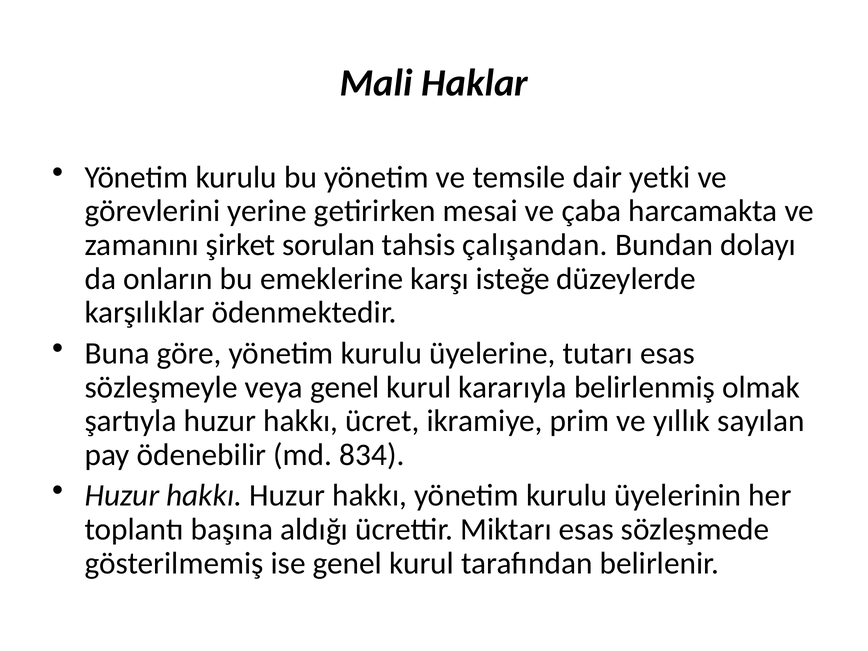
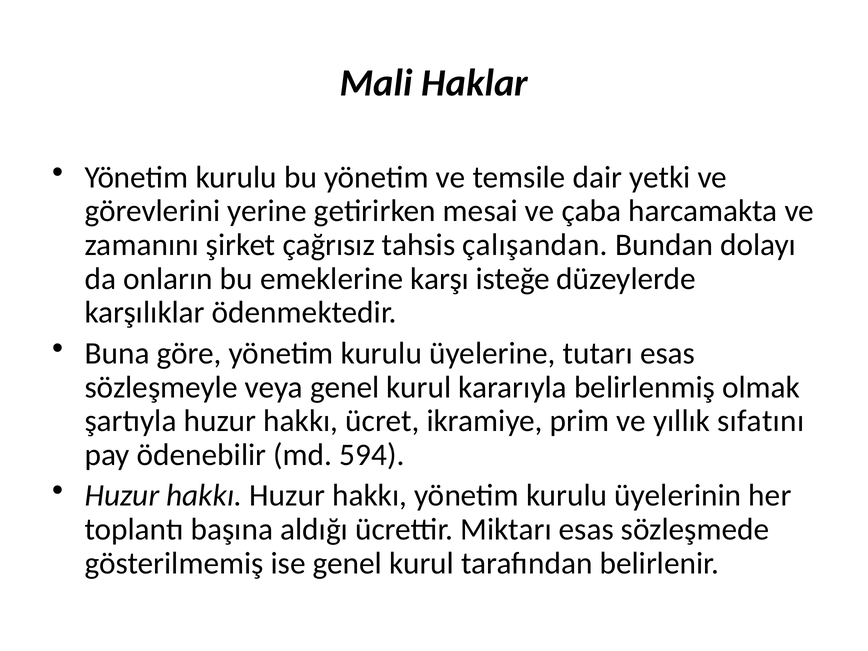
sorulan: sorulan -> çağrısız (329, 245)
sayılan: sayılan -> sıfatını (761, 421)
834: 834 -> 594 (372, 455)
